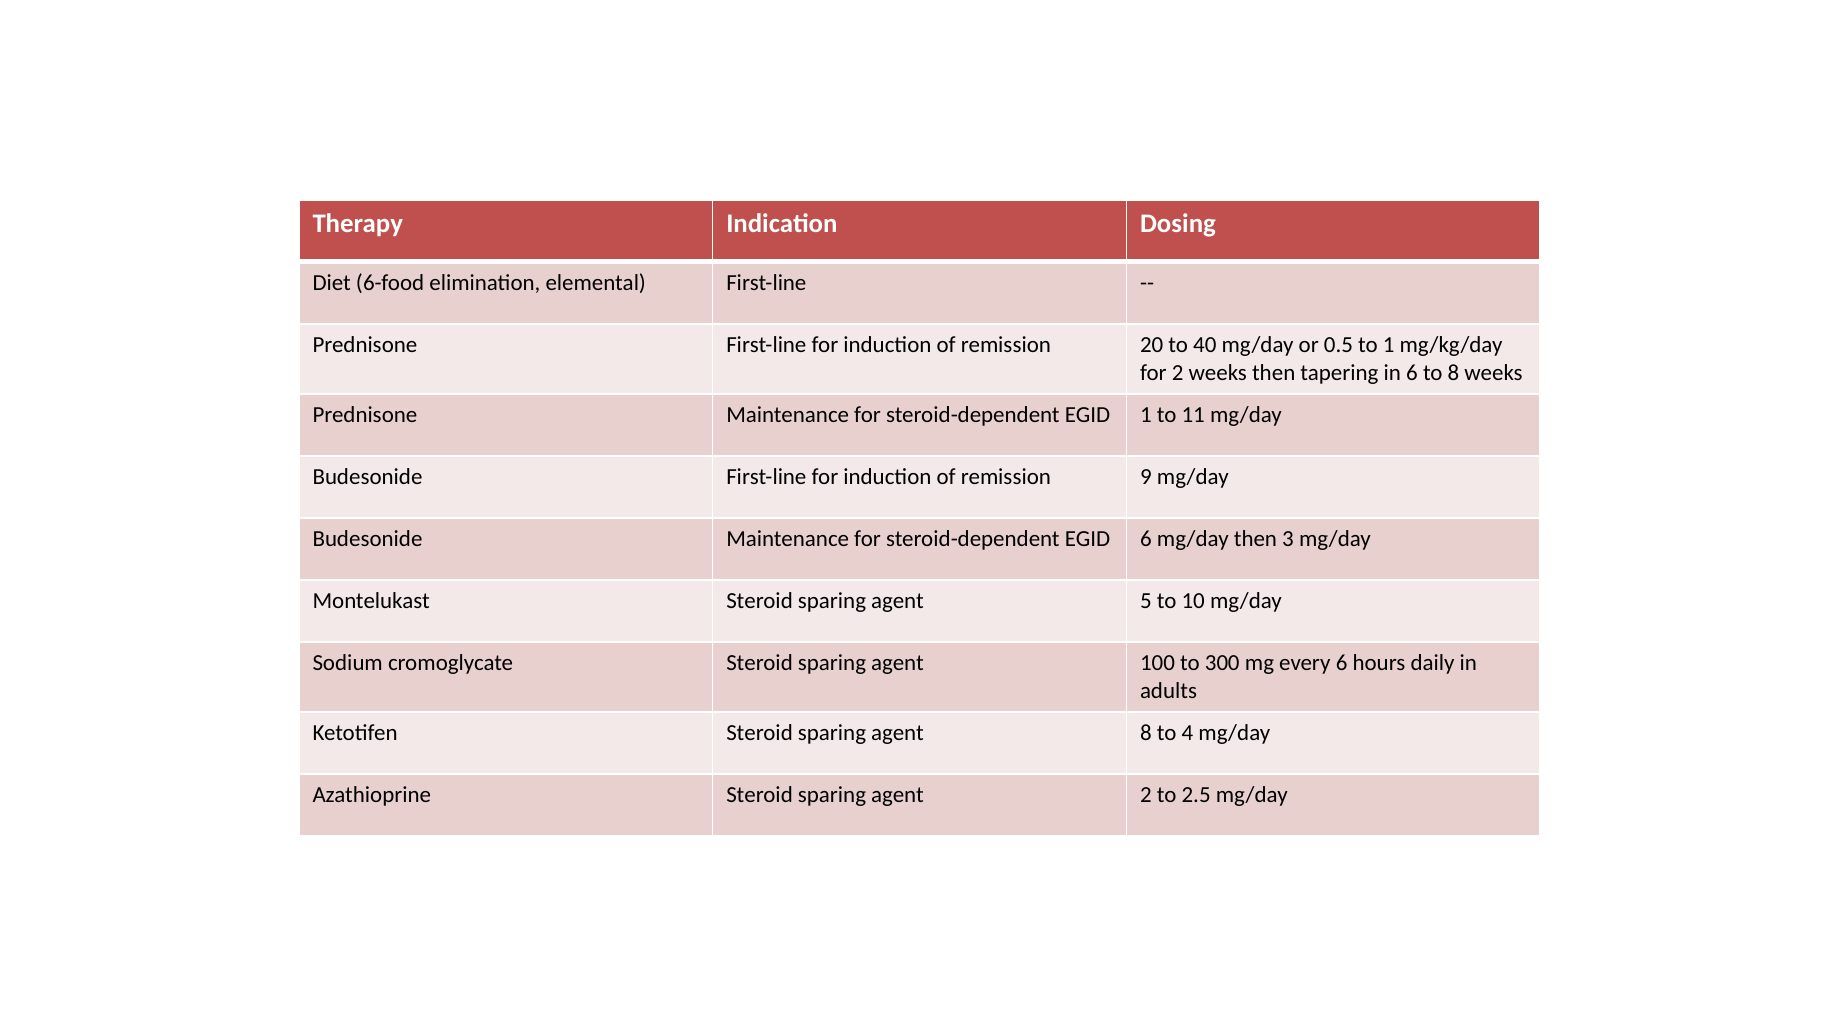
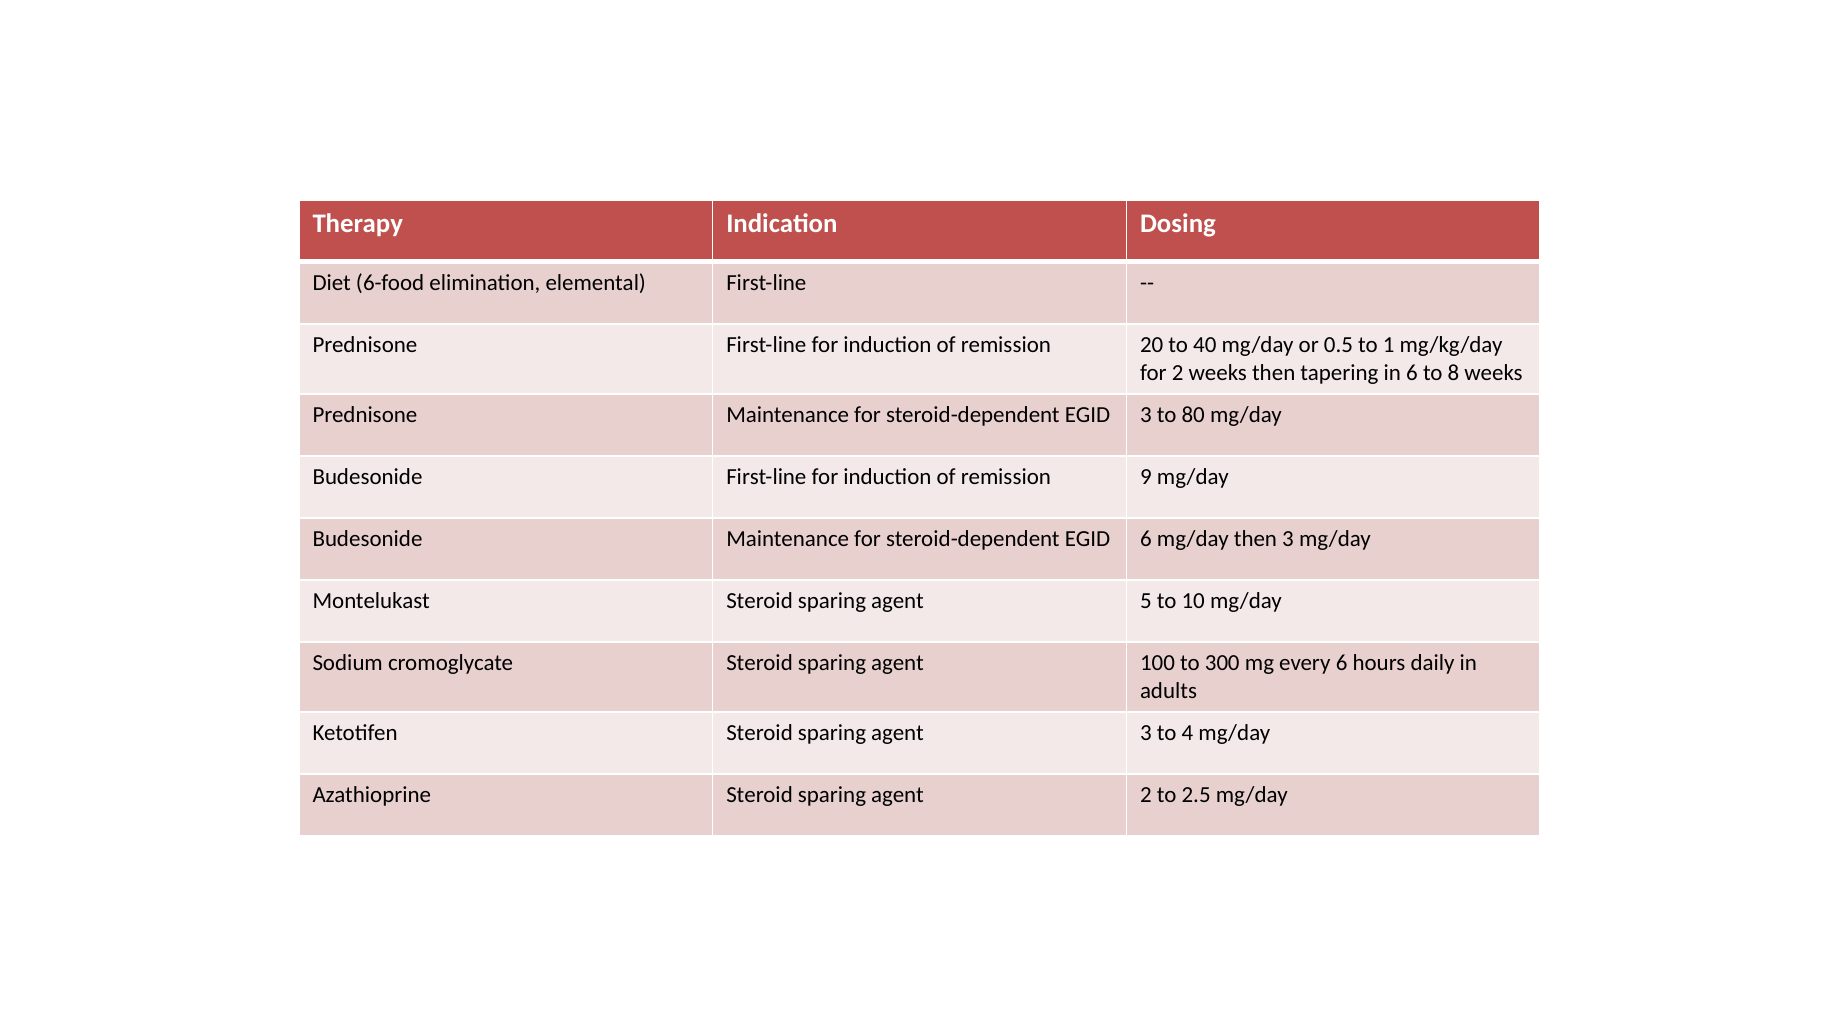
EGID 1: 1 -> 3 (1146, 415)
11: 11 -> 80 (1193, 415)
agent 8: 8 -> 3 (1146, 733)
